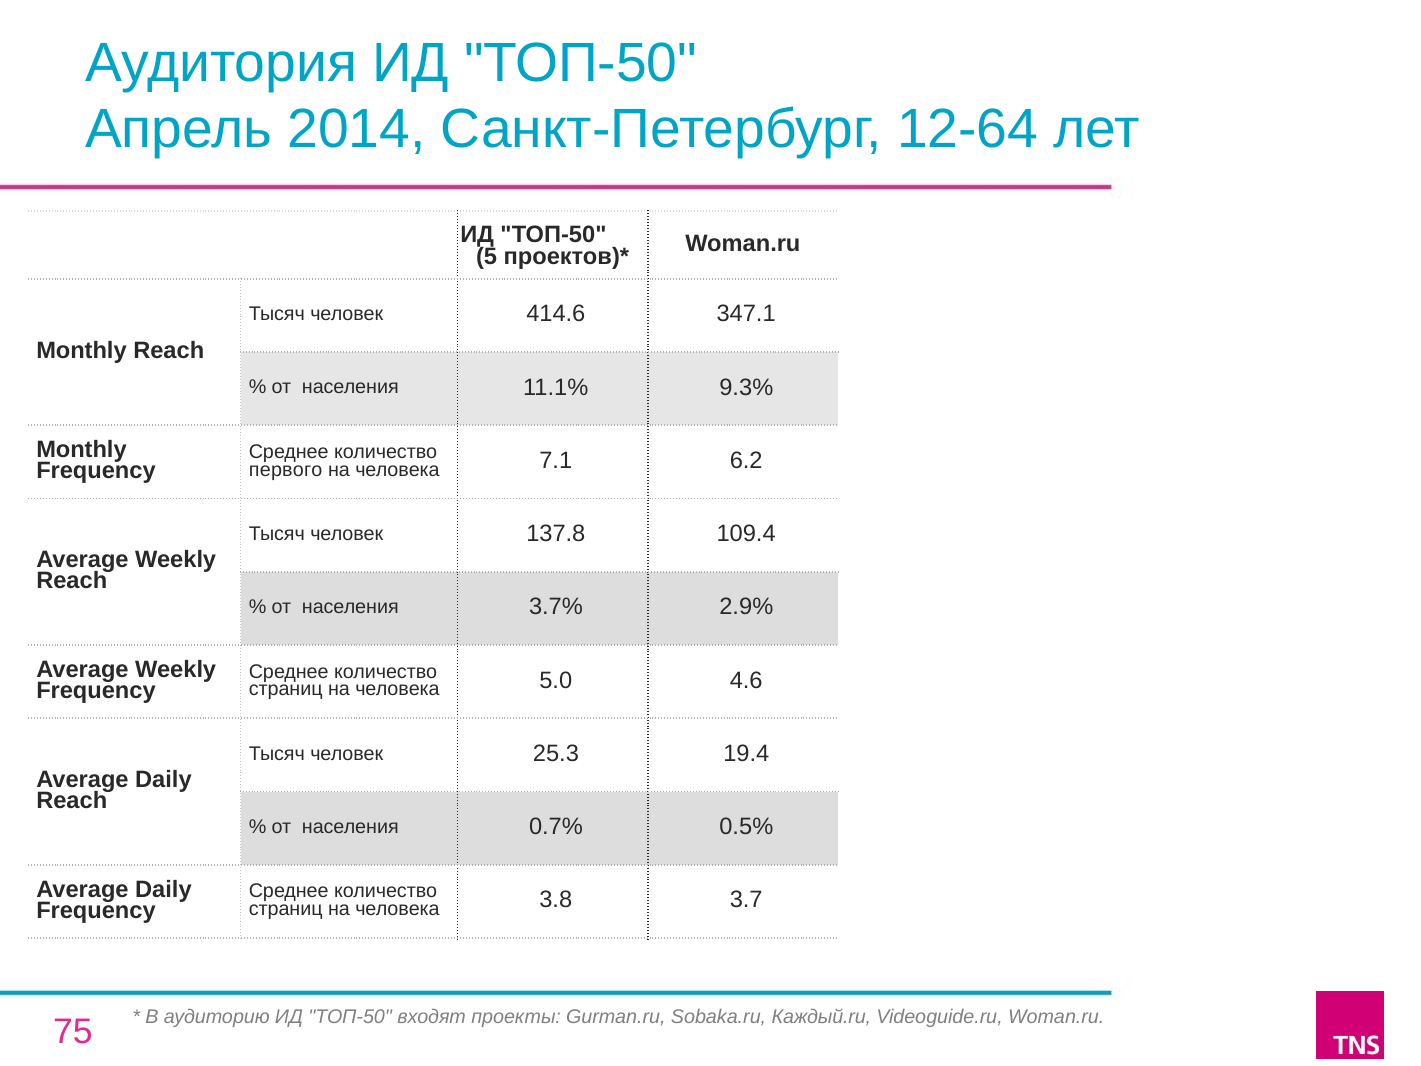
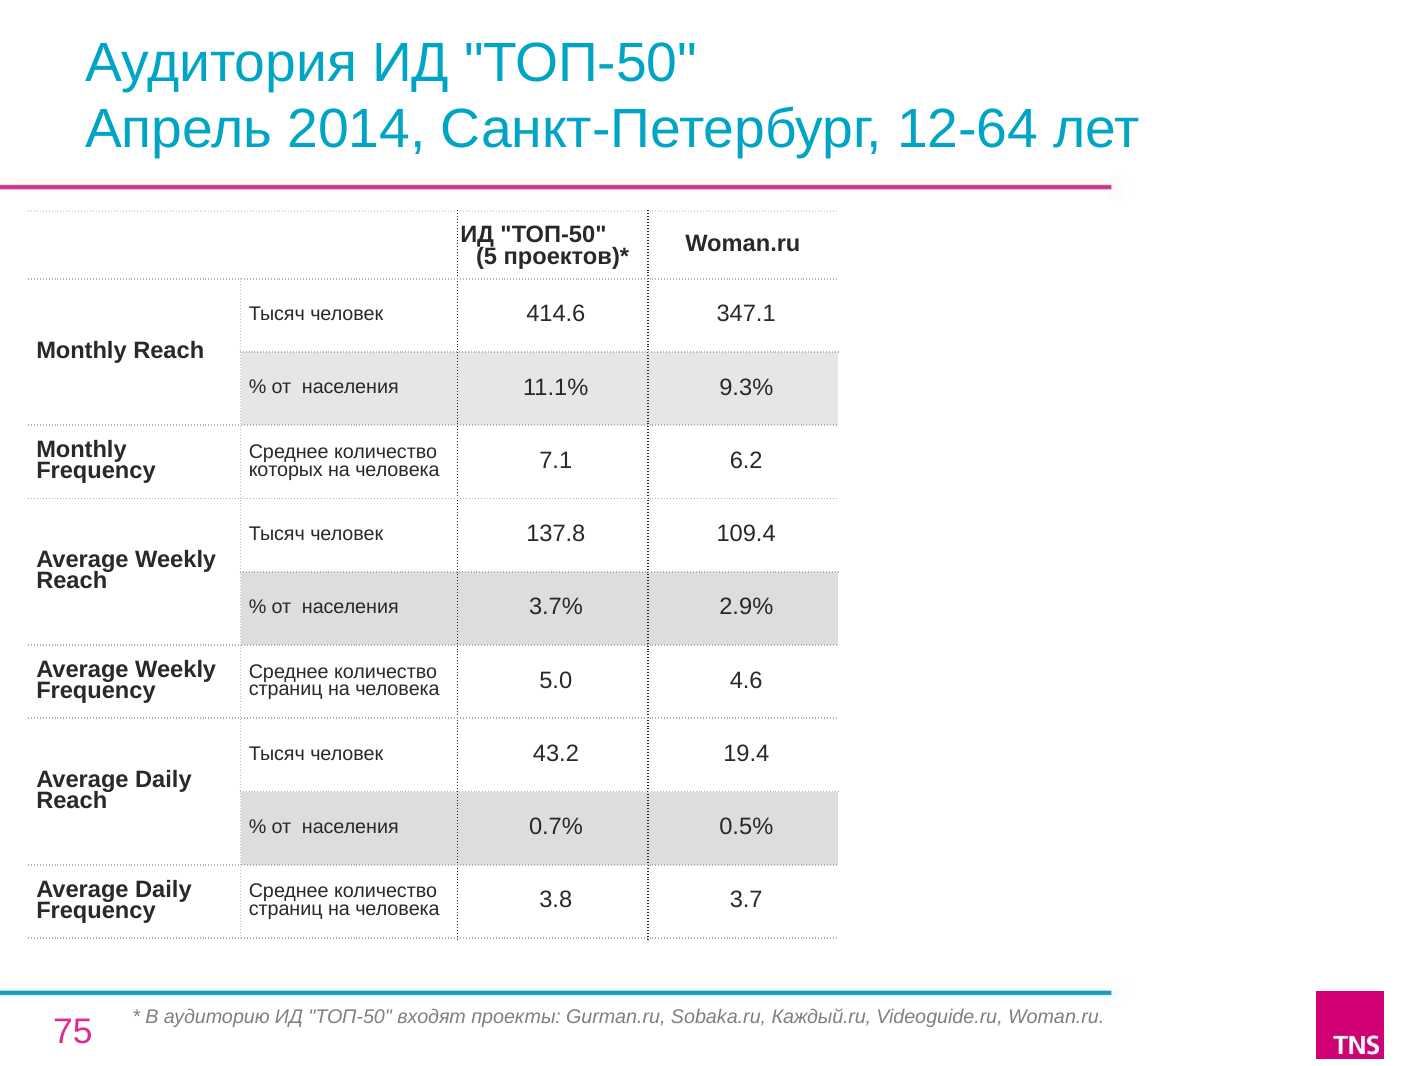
первого: первого -> которых (286, 469)
25.3: 25.3 -> 43.2 (556, 753)
